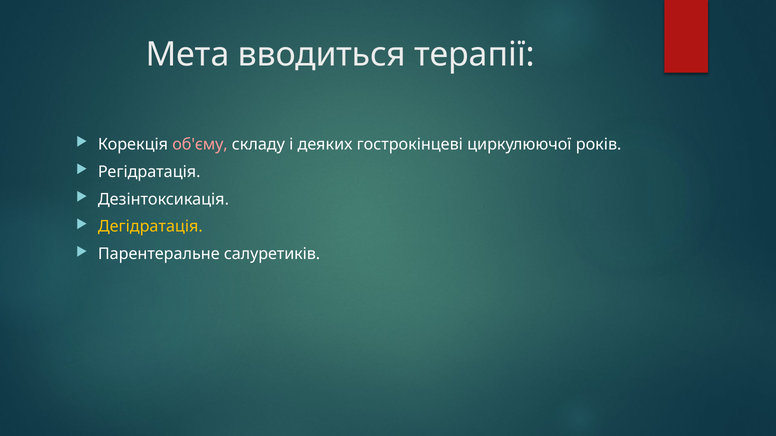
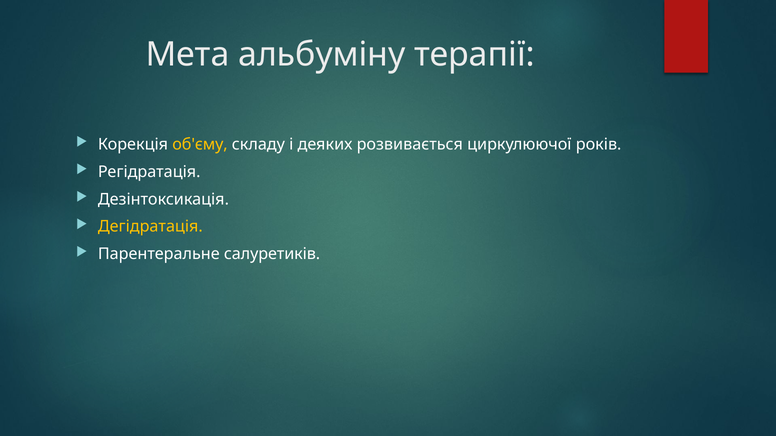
вводиться: вводиться -> альбуміну (322, 54)
об'єму colour: pink -> yellow (200, 144)
гострокінцеві: гострокінцеві -> розвивається (410, 144)
